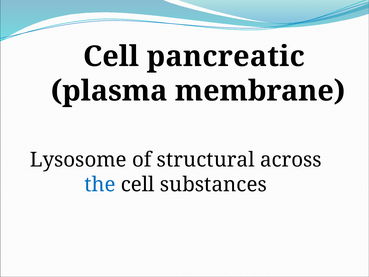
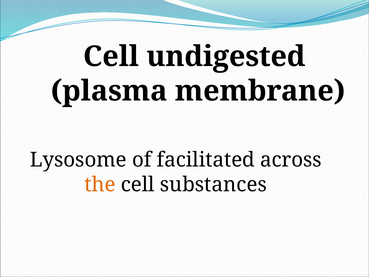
pancreatic: pancreatic -> undigested (226, 57)
structural: structural -> facilitated (206, 160)
the colour: blue -> orange (100, 184)
